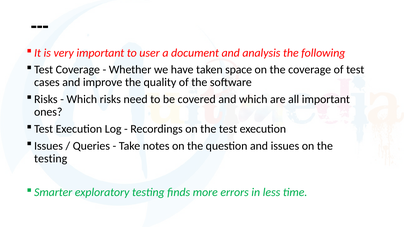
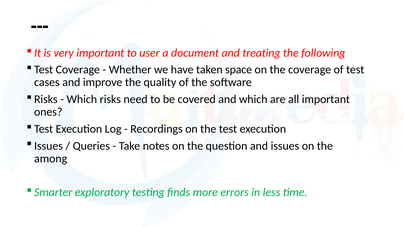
analysis: analysis -> treating (261, 53)
testing: testing -> among (51, 159)
